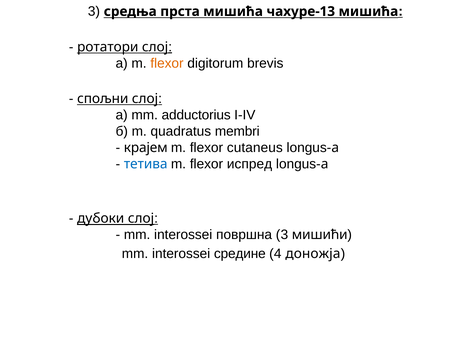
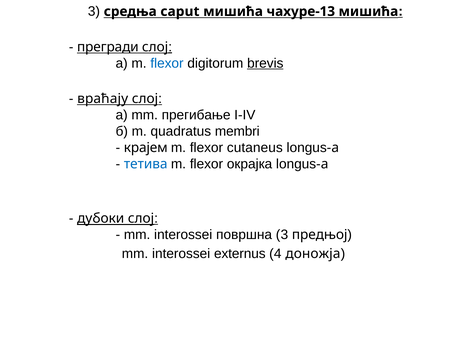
прста: прста -> caput (180, 11)
ротатори: ротатори -> прегради (108, 47)
flexor colour: orange -> blue (167, 63)
brevis underline: none -> present (265, 63)
спољни: спољни -> враћaју (103, 99)
adductorius: adductorius -> прегибање (196, 115)
испред: испред -> окрајка (250, 164)
мишићи: мишићи -> предњој (320, 235)
средине: средине -> externus (240, 254)
